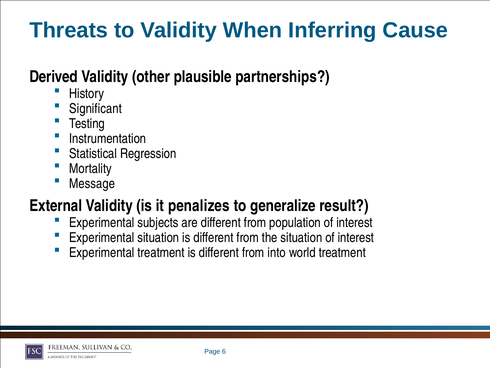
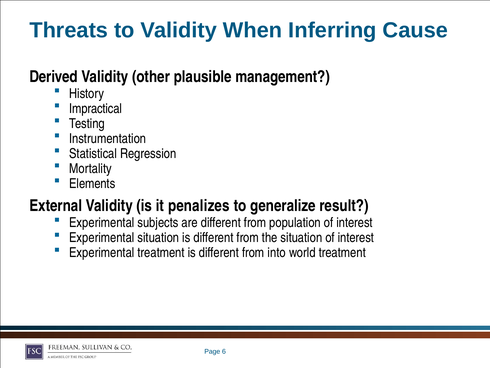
partnerships: partnerships -> management (283, 77)
Significant: Significant -> Impractical (96, 108)
Message: Message -> Elements (92, 183)
